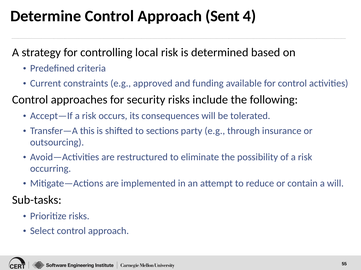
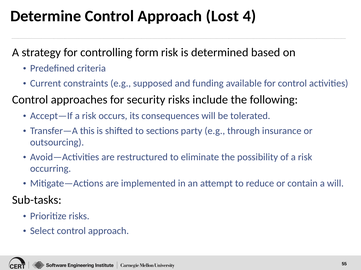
Sent: Sent -> Lost (222, 16)
local: local -> form (147, 52)
approved: approved -> supposed (153, 84)
